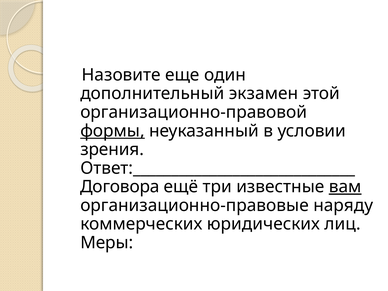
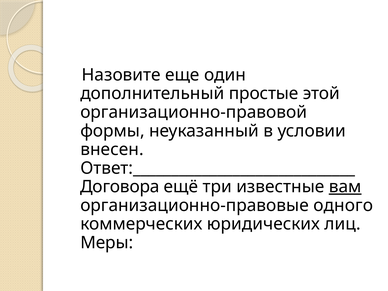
экзамен: экзамен -> простые (264, 94)
формы underline: present -> none (112, 131)
зрения: зрения -> внесен (112, 149)
наряду: наряду -> одного (343, 205)
